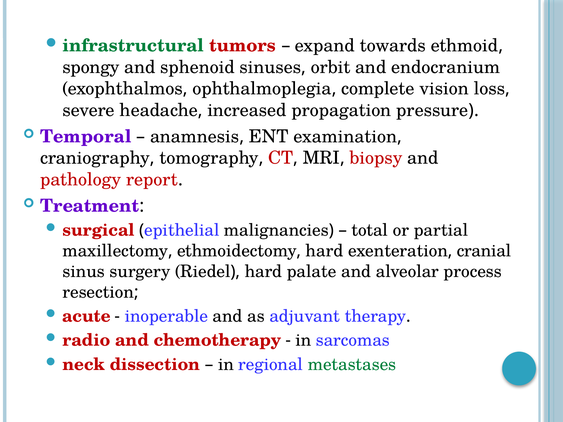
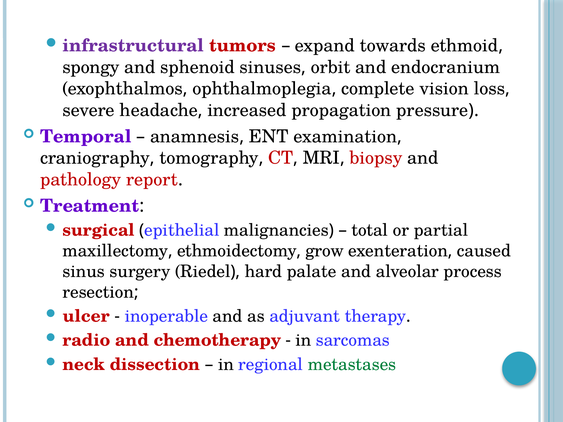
infrastructural colour: green -> purple (133, 46)
ethmoidectomy hard: hard -> grow (325, 251)
cranial: cranial -> caused (484, 251)
acute: acute -> ulcer (86, 316)
